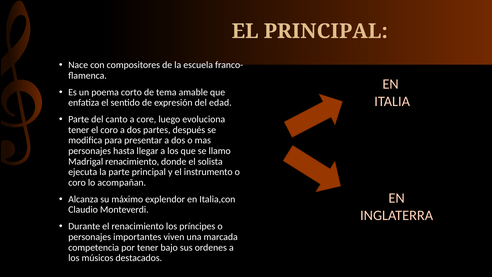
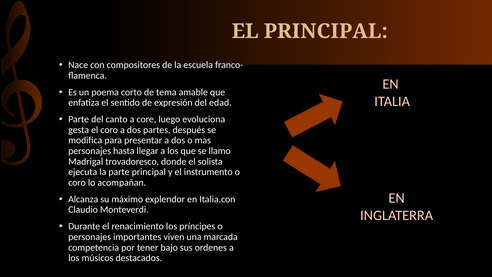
tener: tener -> gesta (79, 130)
Madrigal renacimiento: renacimiento -> trovadoresco (132, 161)
